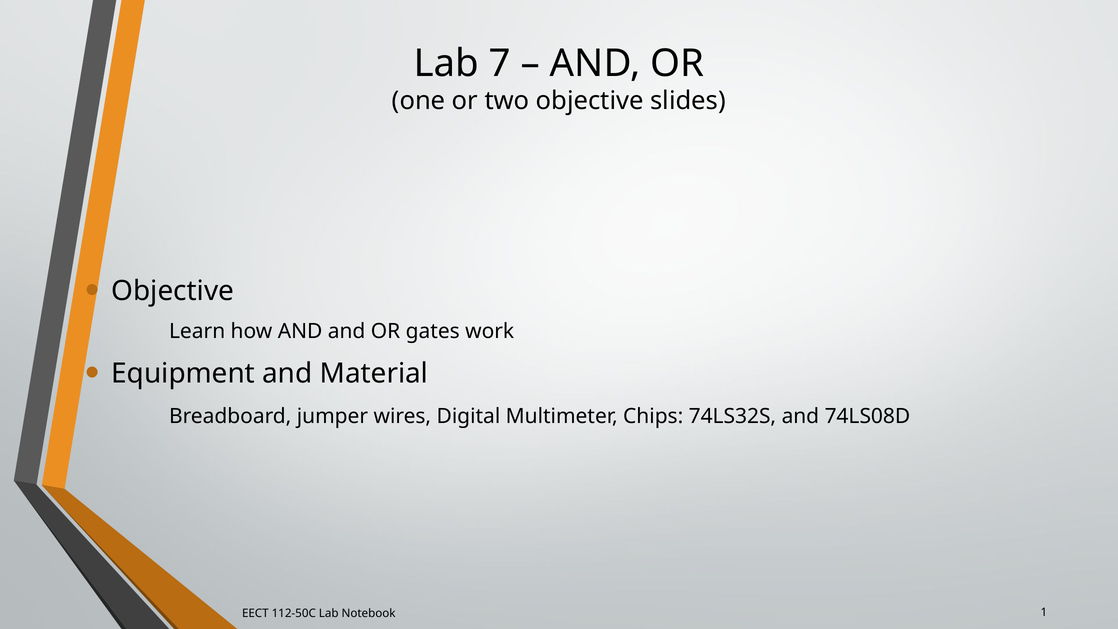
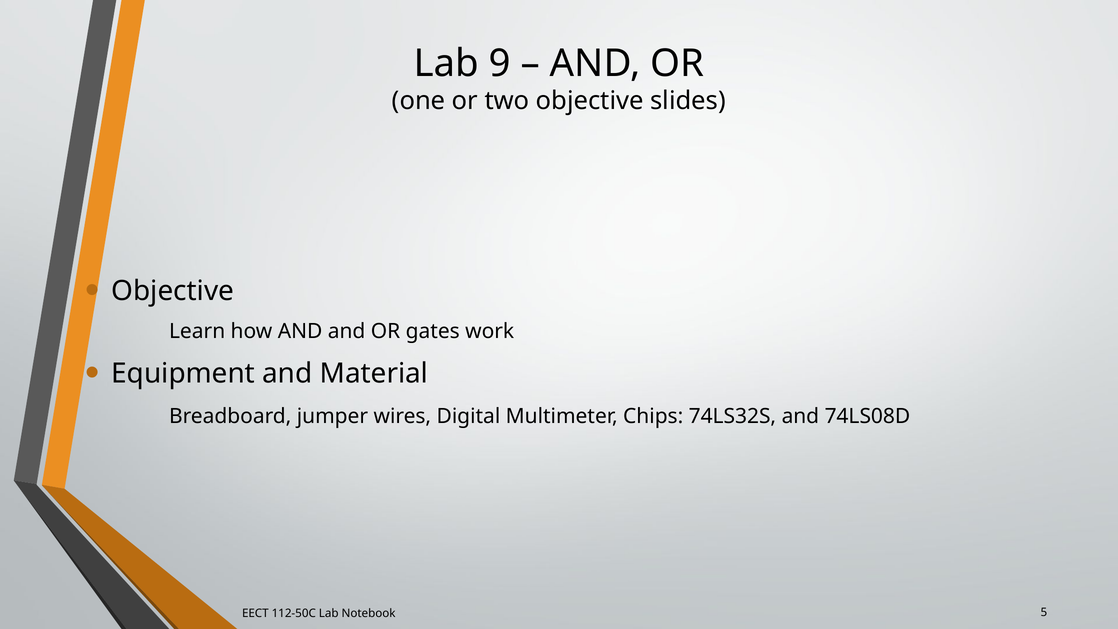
7: 7 -> 9 (500, 63)
1: 1 -> 5 (1044, 612)
